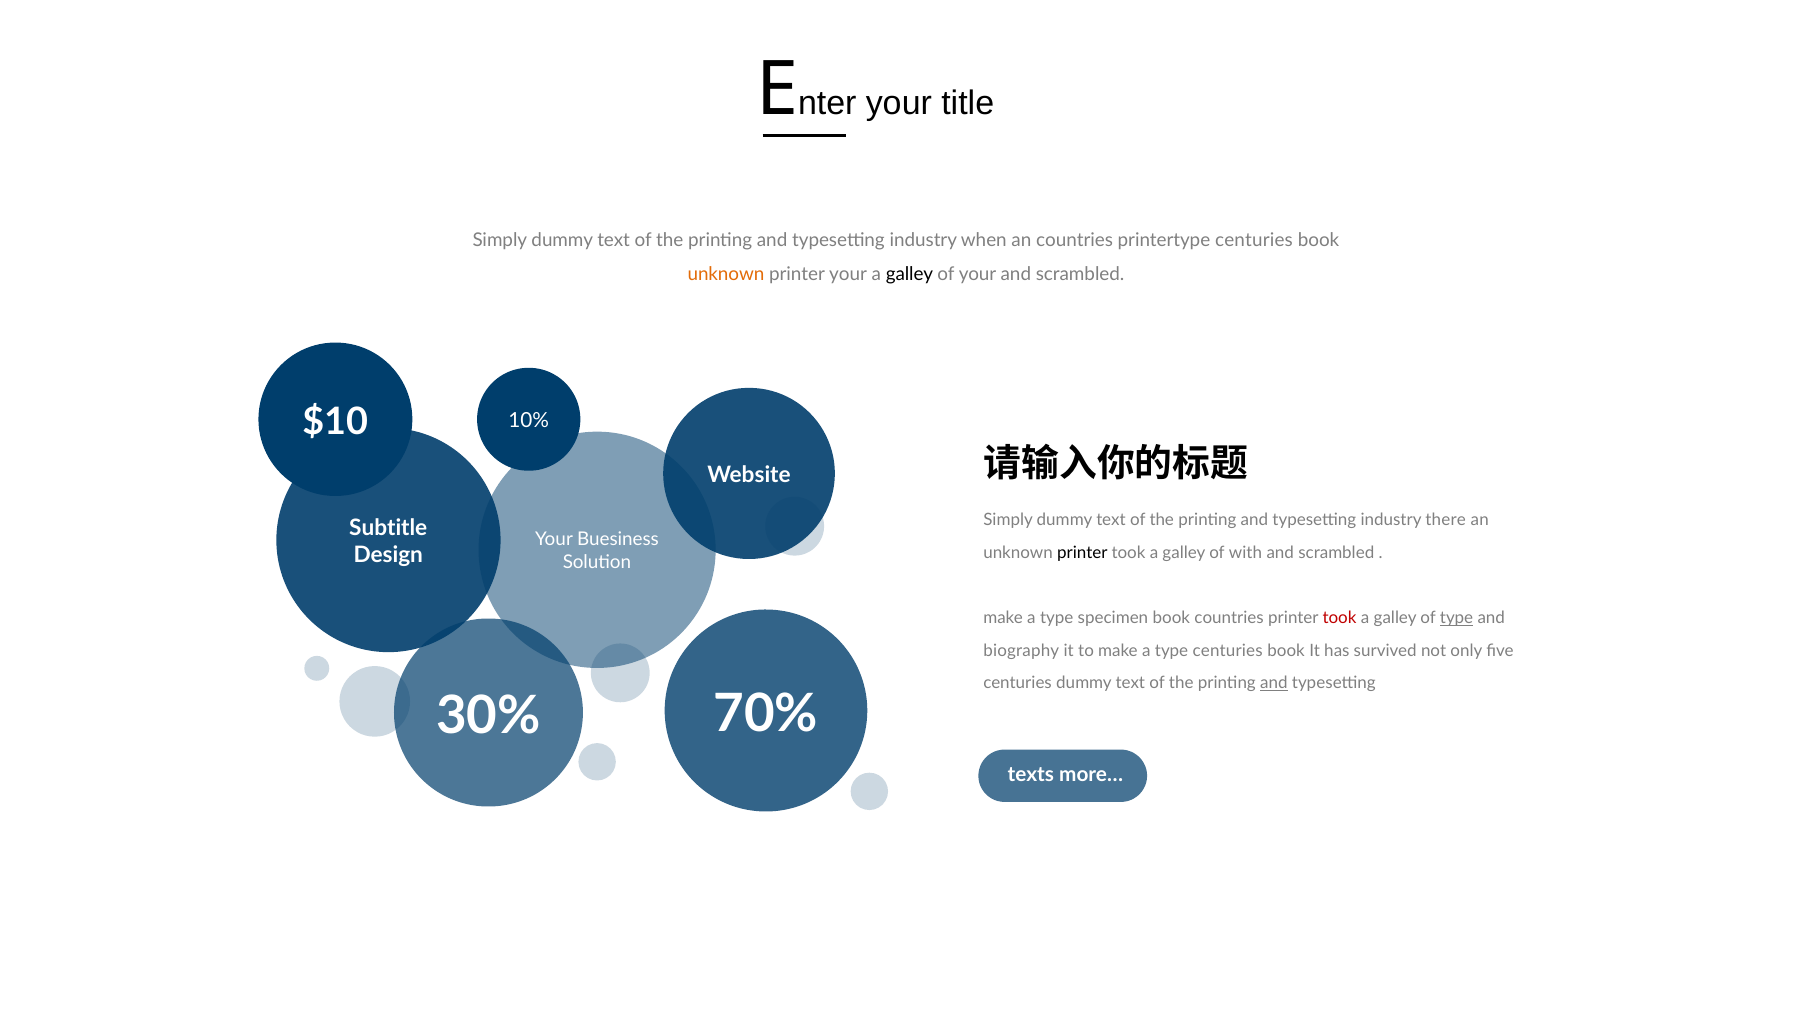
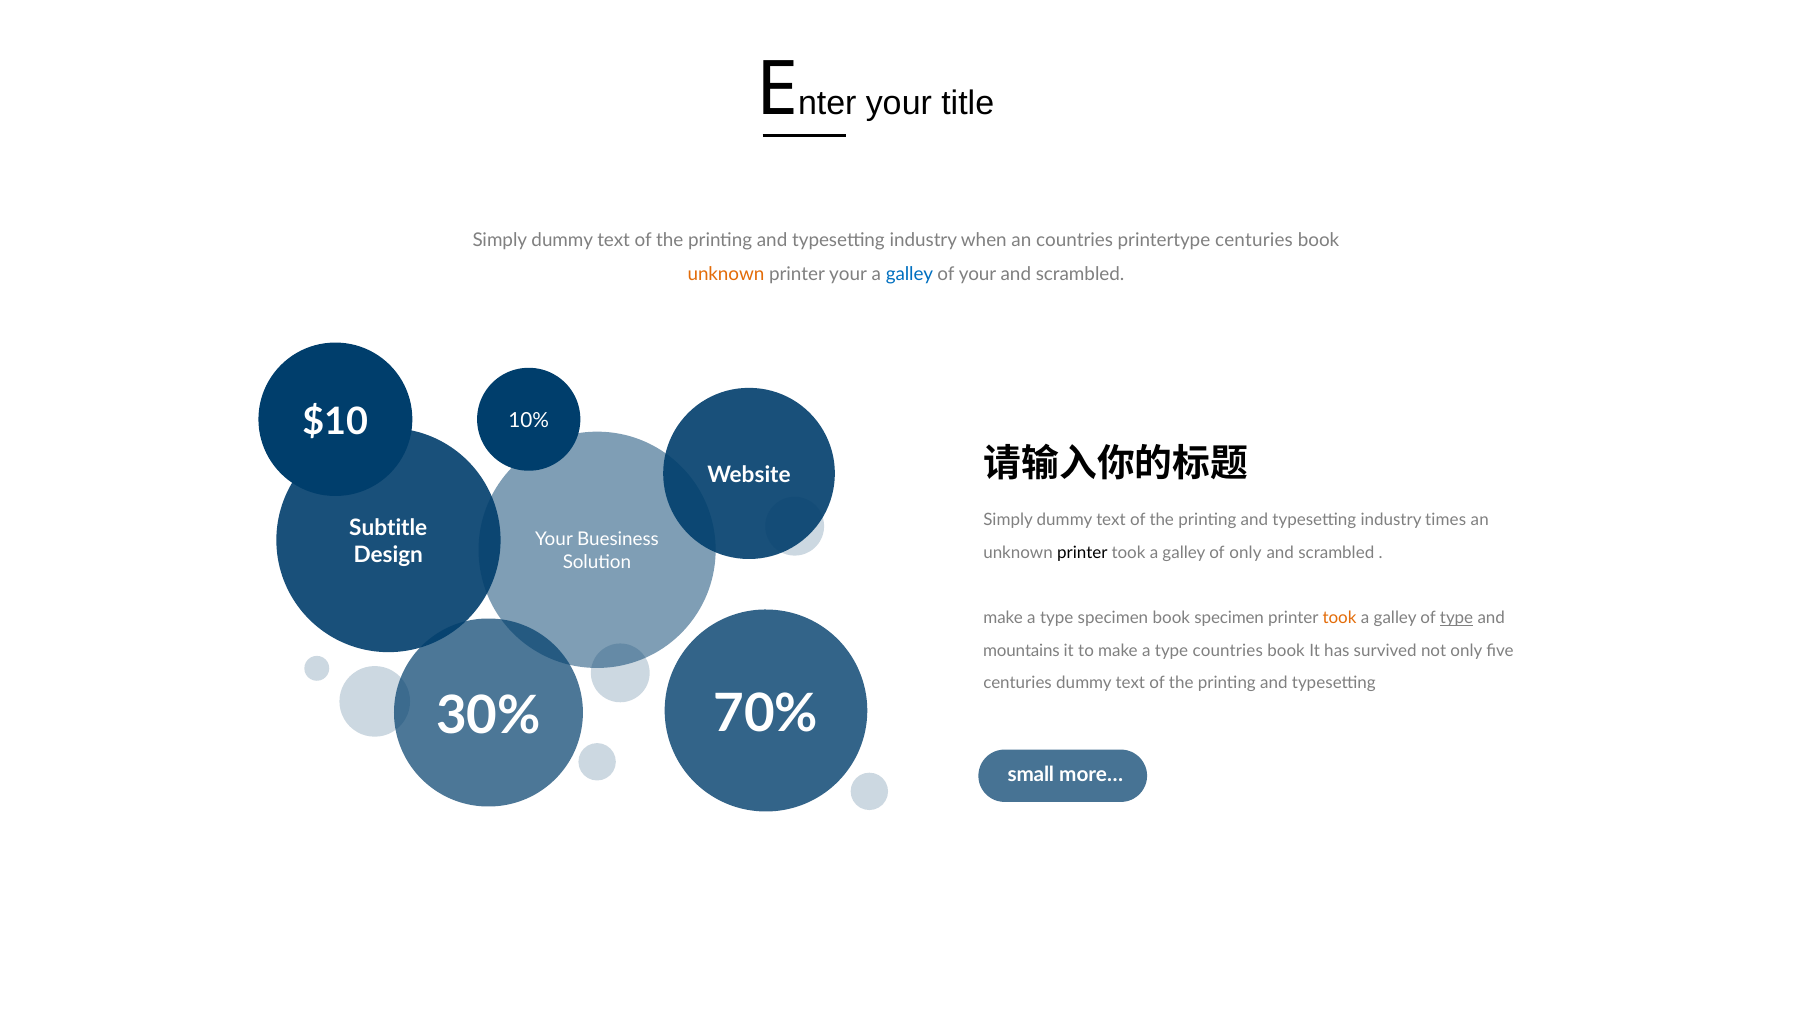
galley colour: black -> blue (909, 274)
there: there -> times (1446, 520)
of with: with -> only (1245, 553)
book countries: countries -> specimen (1229, 618)
took colour: red -> orange (1340, 618)
biography: biography -> mountains (1021, 651)
type centuries: centuries -> countries (1228, 651)
and underline: present -> none (1274, 683)
texts: texts -> small (1031, 775)
